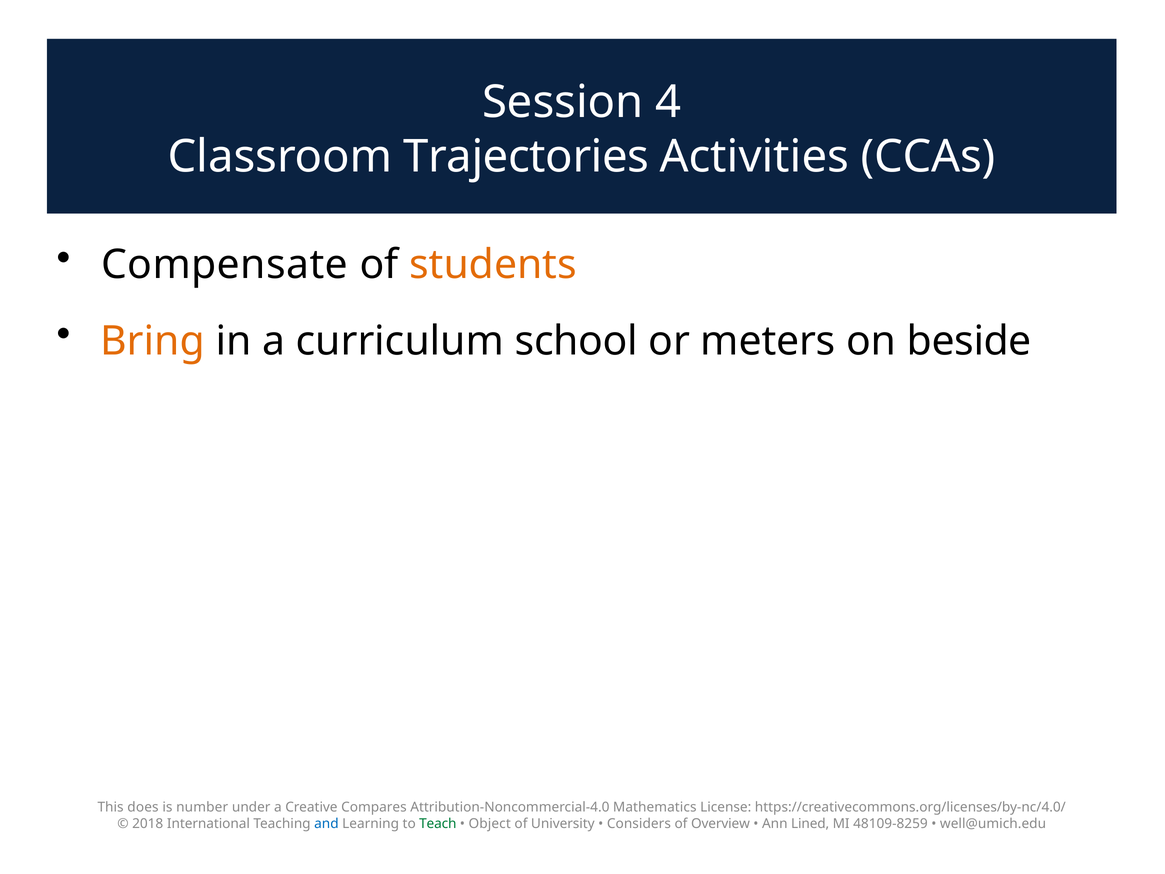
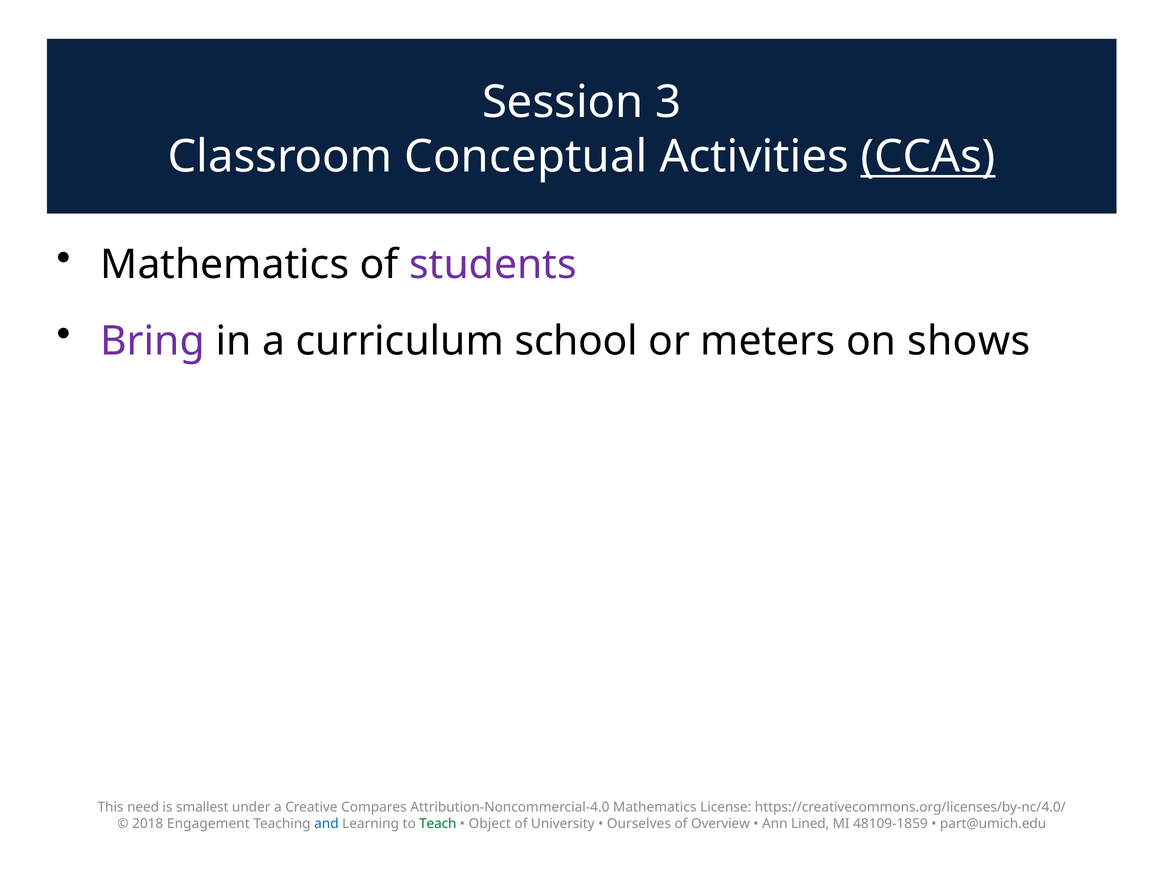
4: 4 -> 3 (668, 102)
Trajectories: Trajectories -> Conceptual (526, 157)
CCAs underline: none -> present (928, 157)
Compensate: Compensate -> Mathematics (225, 265)
students colour: orange -> purple (493, 265)
Bring colour: orange -> purple (153, 341)
beside: beside -> shows (969, 341)
does: does -> need (143, 807)
number: number -> smallest (202, 807)
International: International -> Engagement (208, 824)
Considers: Considers -> Ourselves (639, 824)
48109-8259: 48109-8259 -> 48109-1859 (890, 824)
well@umich.edu: well@umich.edu -> part@umich.edu (993, 824)
